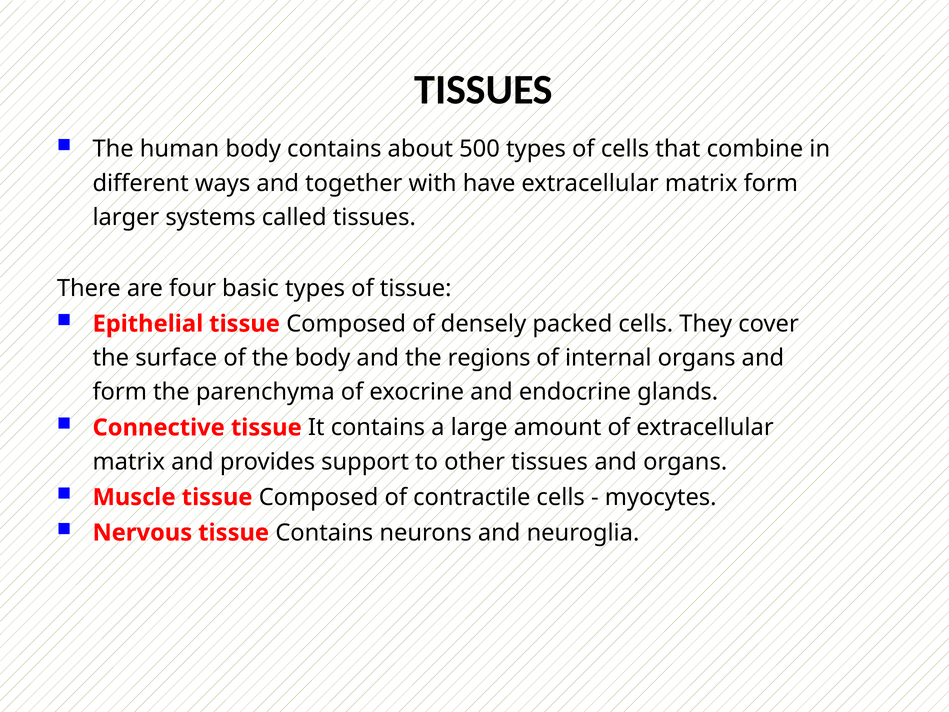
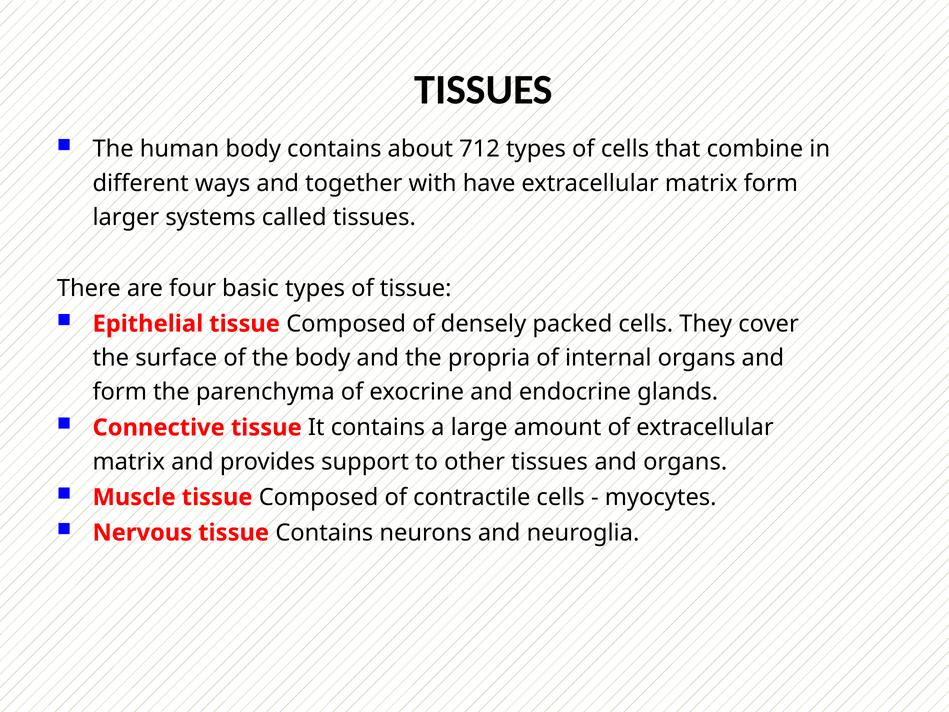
500: 500 -> 712 (480, 149)
regions: regions -> propria (489, 358)
